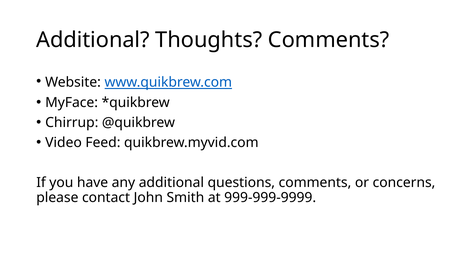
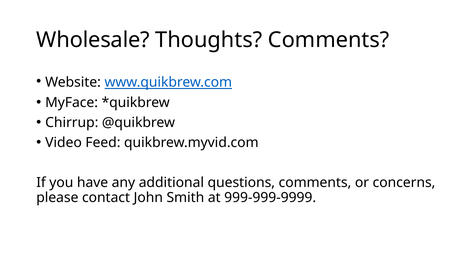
Additional: Additional -> Wholesale (93, 40)
